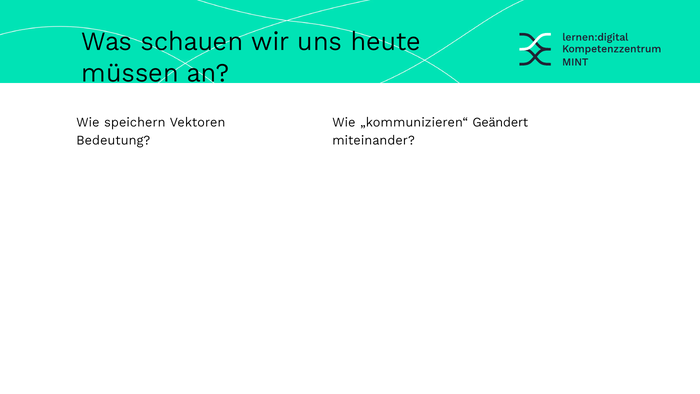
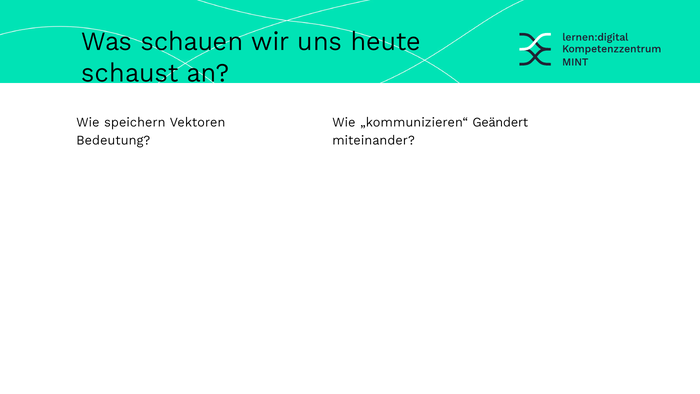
müssen: müssen -> schaust (130, 73)
